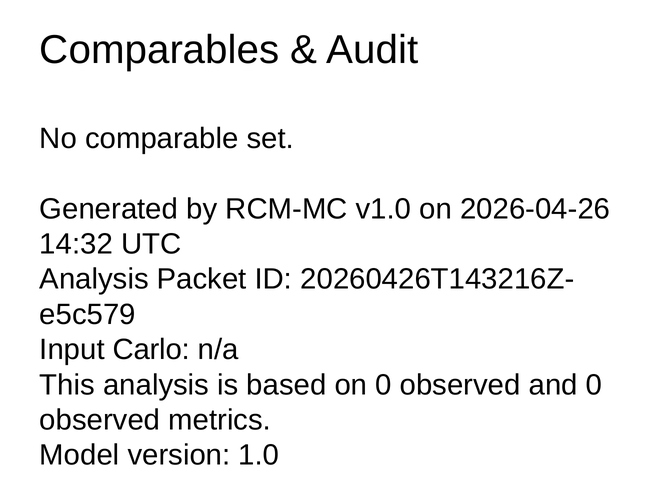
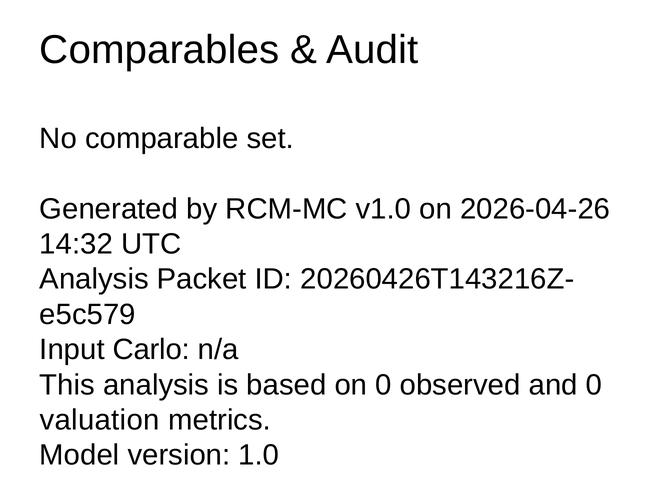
observed: observed -> valuation (100, 420)
